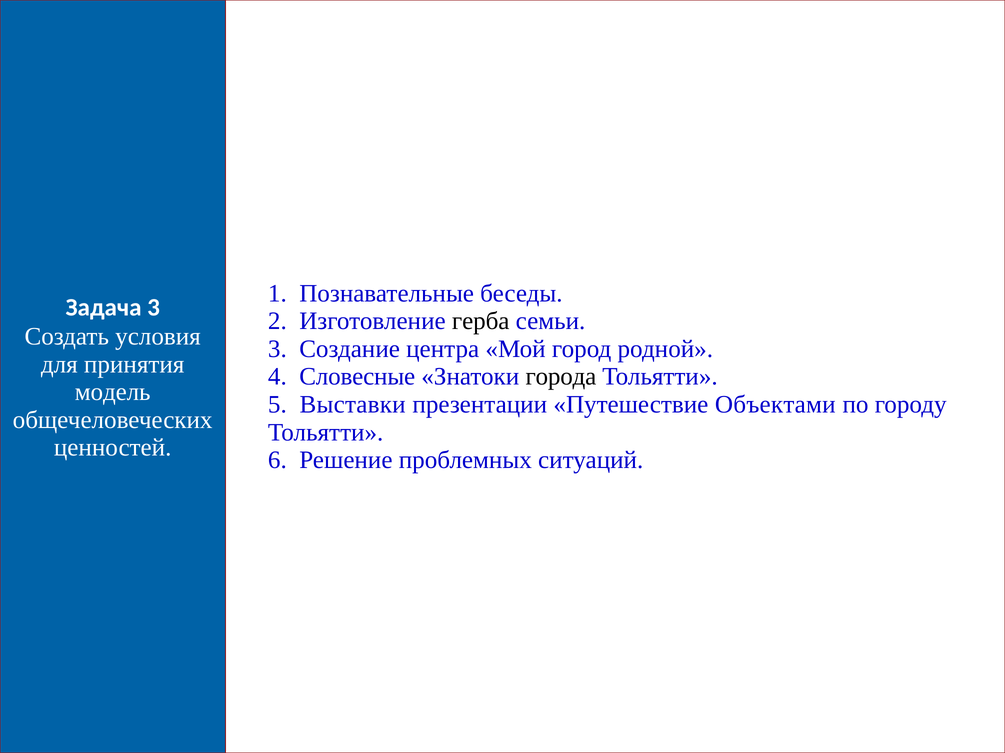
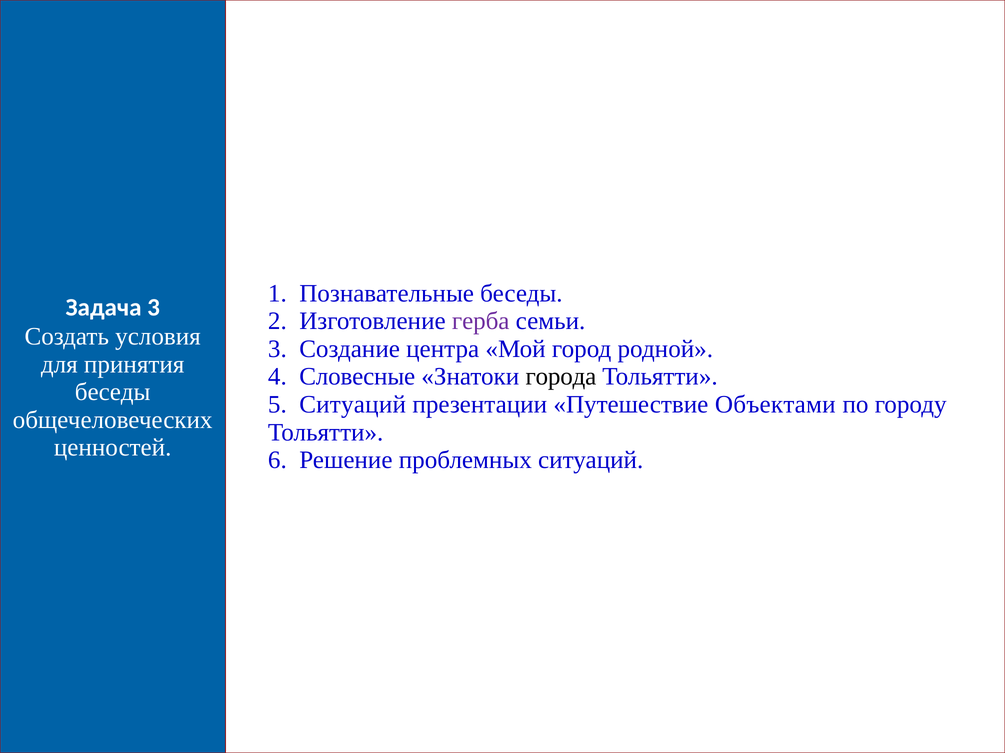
герба colour: black -> purple (481, 321)
модель: модель -> беседы (113, 392)
5 Выставки: Выставки -> Ситуаций (353, 405)
